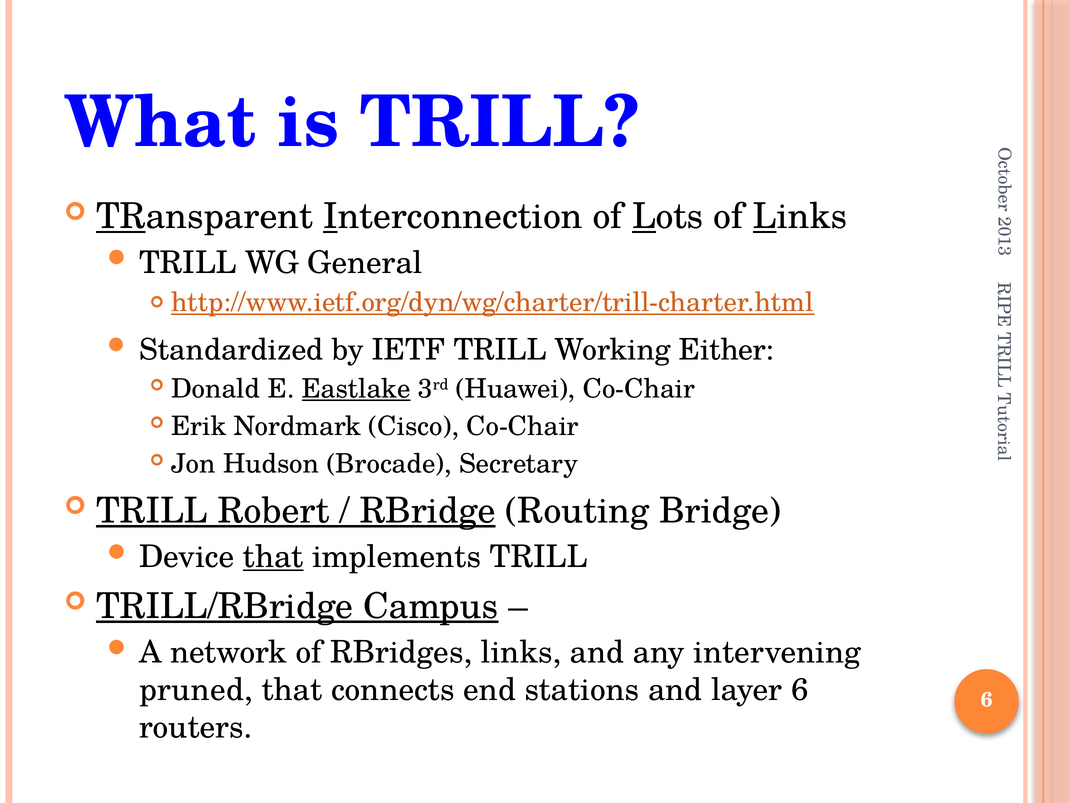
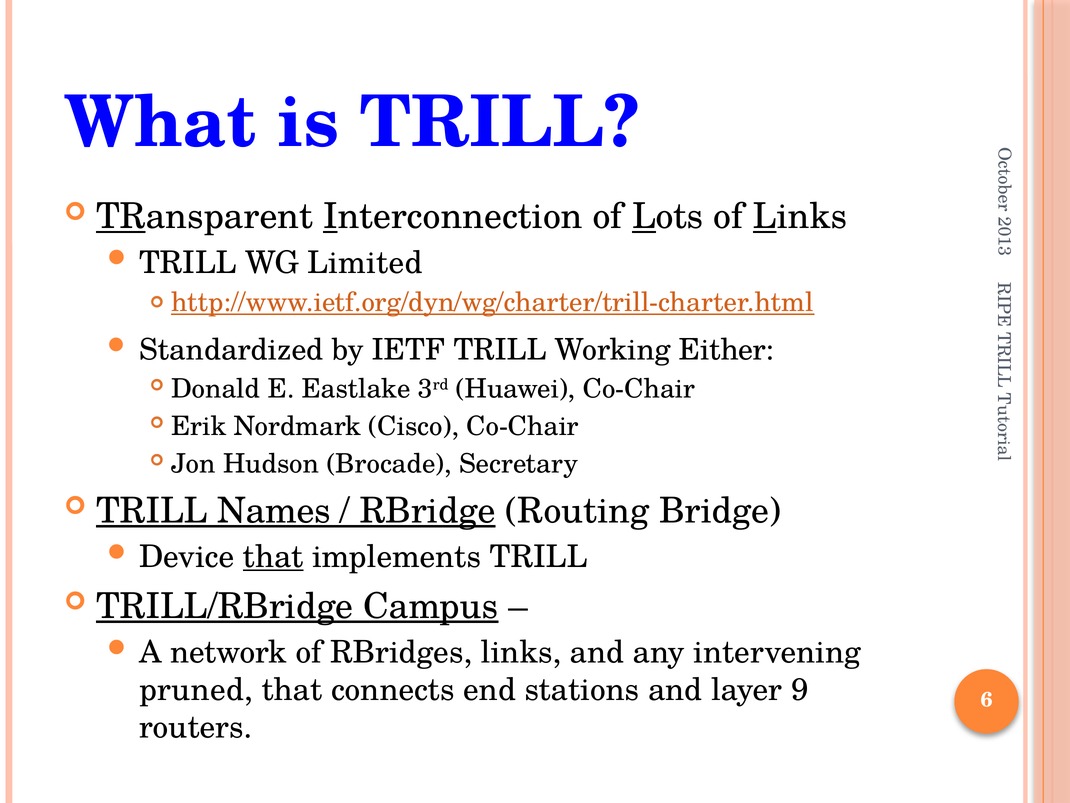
General: General -> Limited (365, 263)
Eastlake underline: present -> none (356, 389)
Robert: Robert -> Names (274, 510)
layer 6: 6 -> 9 (800, 689)
